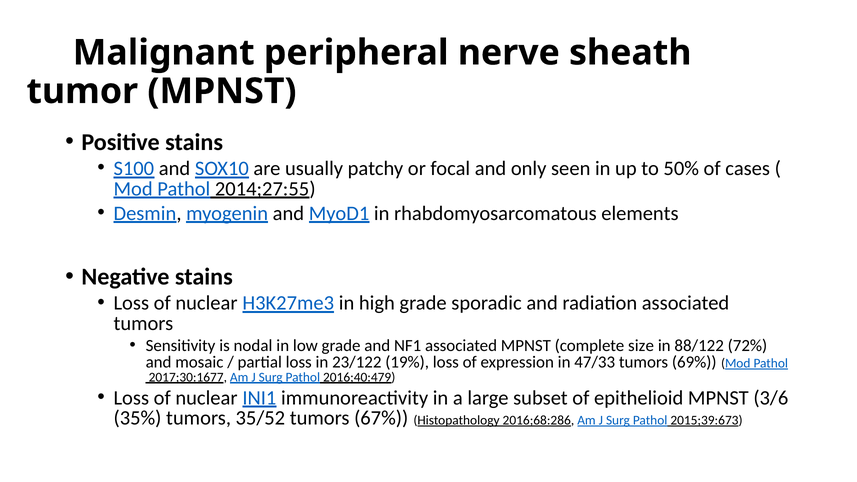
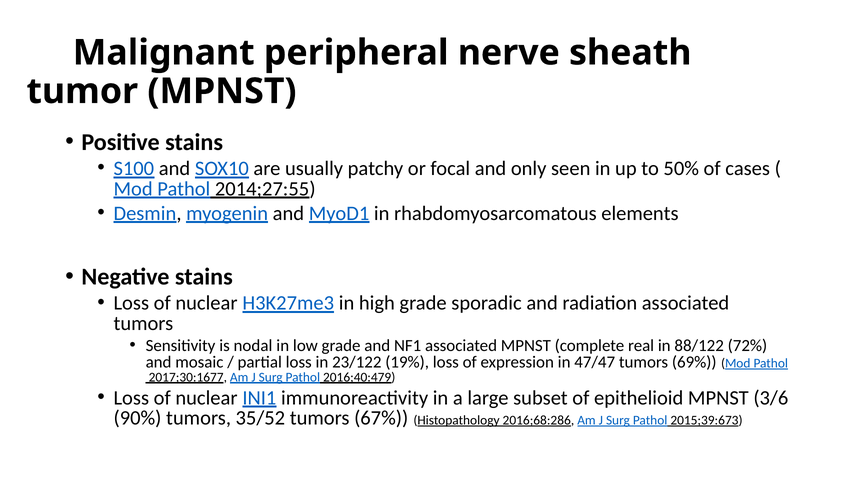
size: size -> real (641, 346)
47/33: 47/33 -> 47/47 (595, 362)
35%: 35% -> 90% (138, 418)
